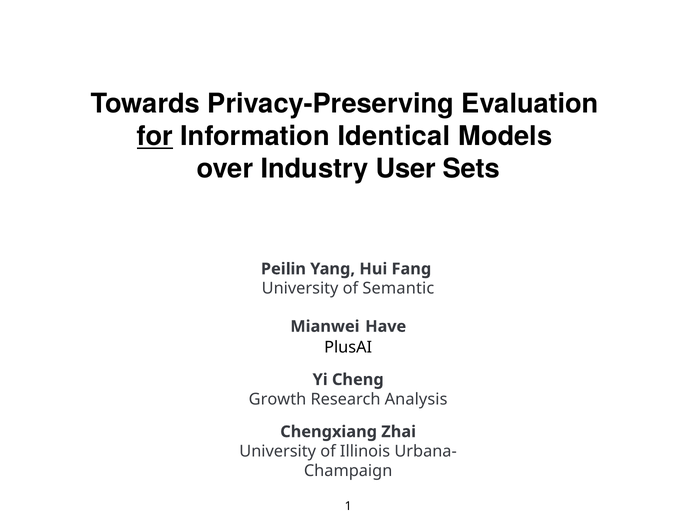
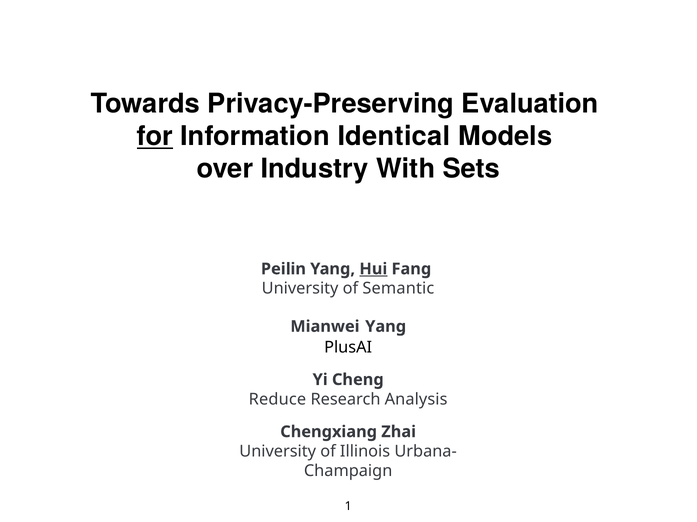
User: User -> With (406, 169)
Hui underline: none -> present (373, 269)
Mianwei Have: Have -> Yang (386, 327)
Growth: Growth -> Reduce (277, 400)
